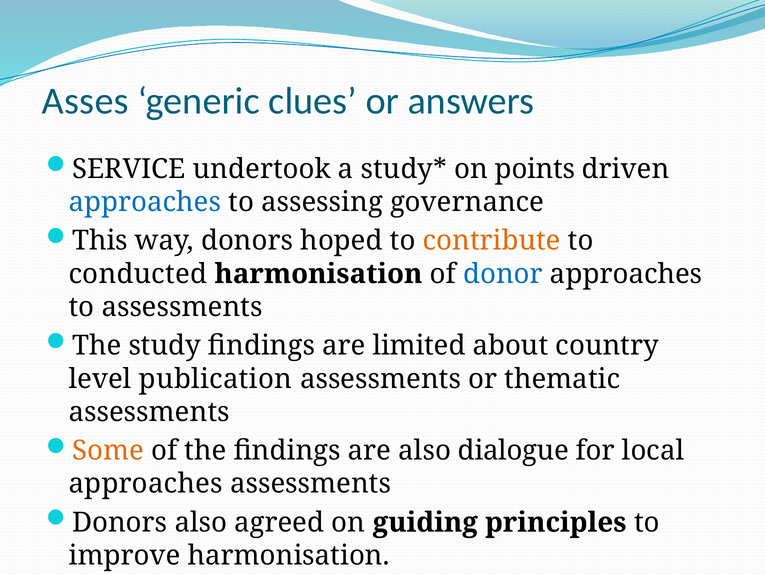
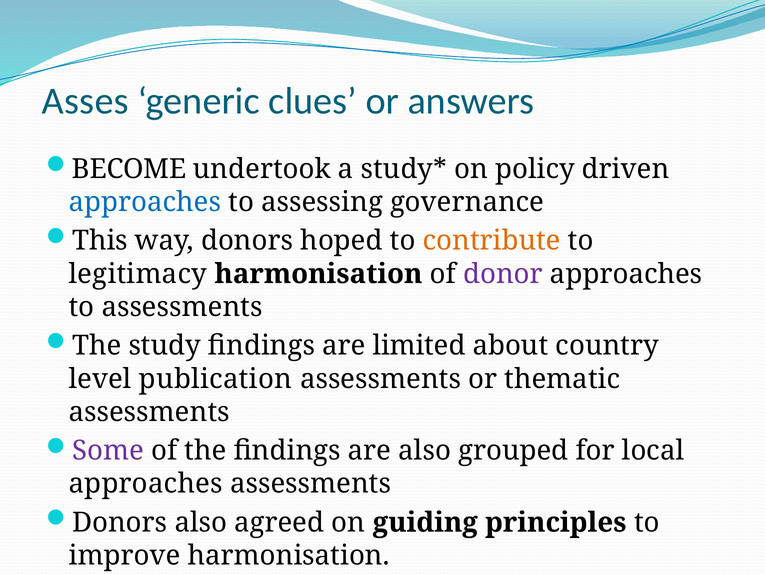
SERVICE: SERVICE -> BECOME (129, 169)
points: points -> policy (535, 169)
conducted: conducted -> legitimacy (138, 274)
donor colour: blue -> purple (503, 274)
Some colour: orange -> purple (108, 451)
dialogue: dialogue -> grouped (513, 451)
